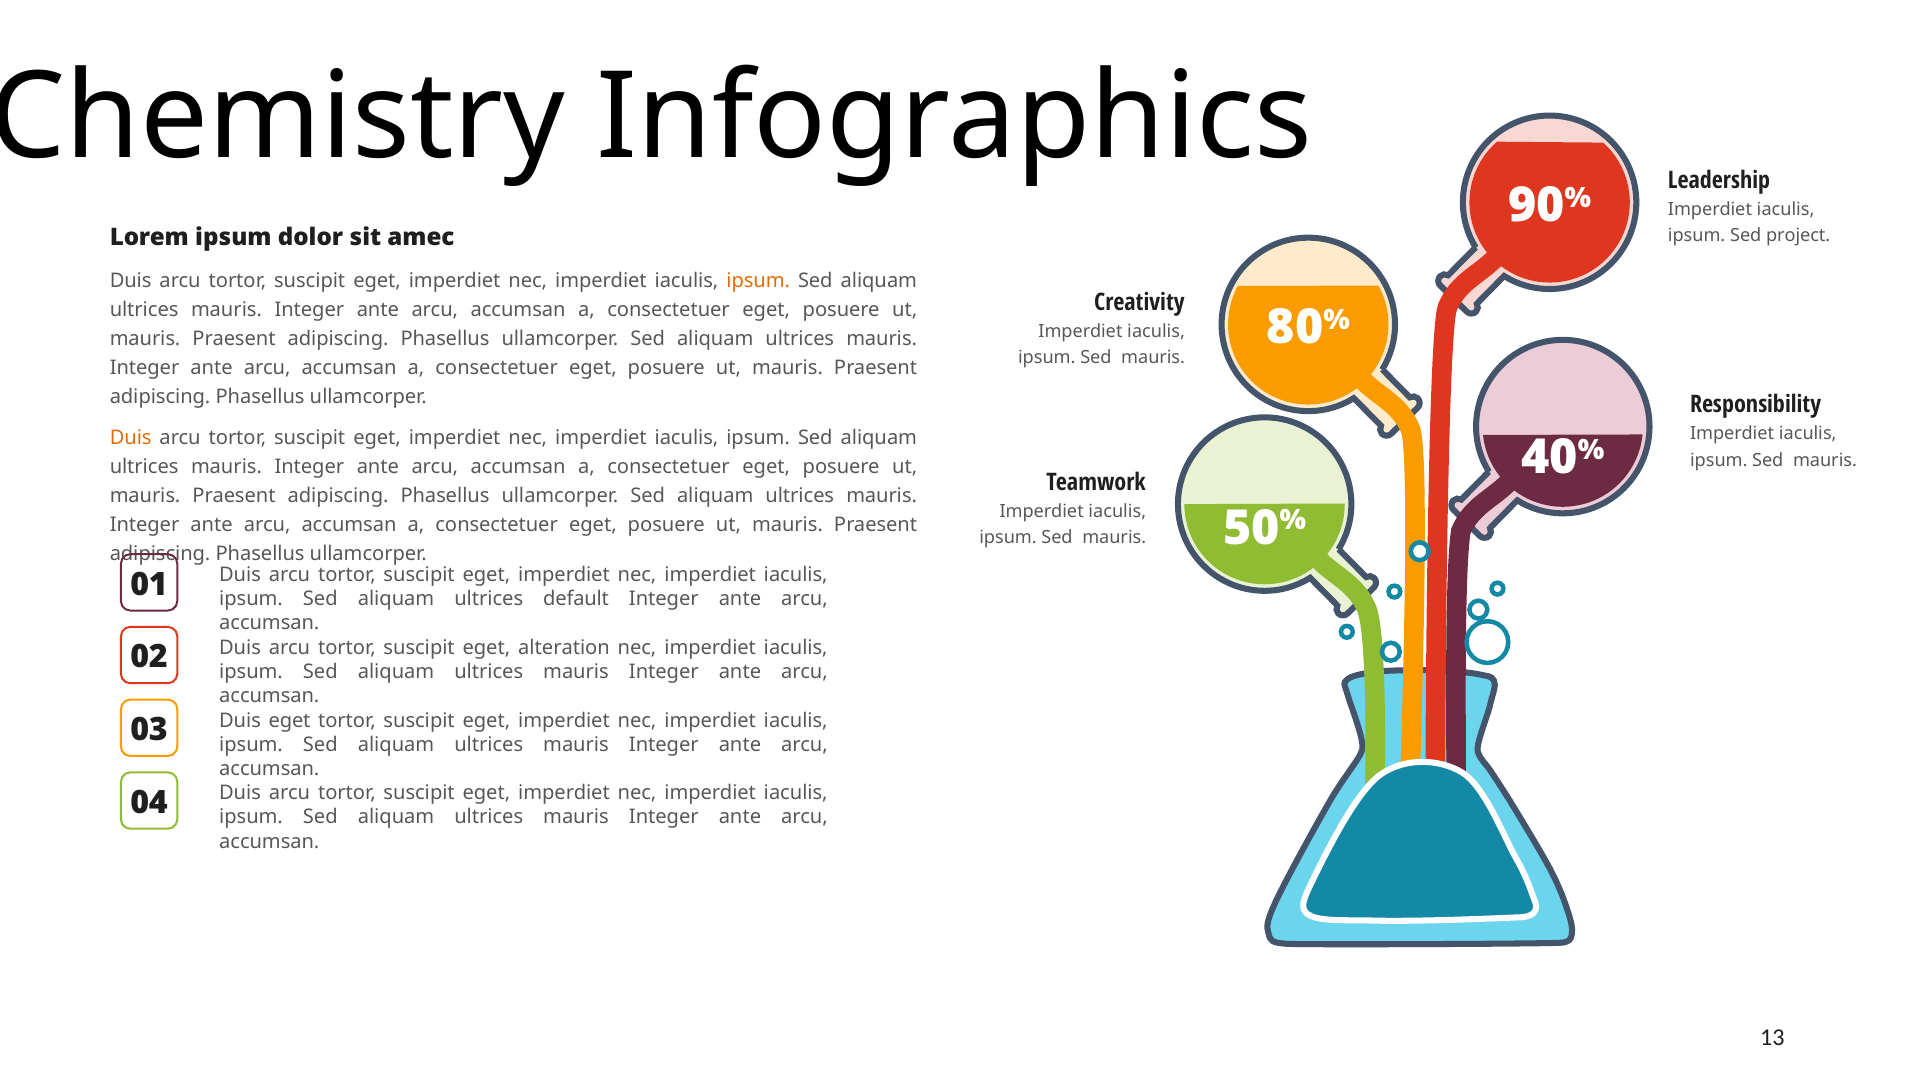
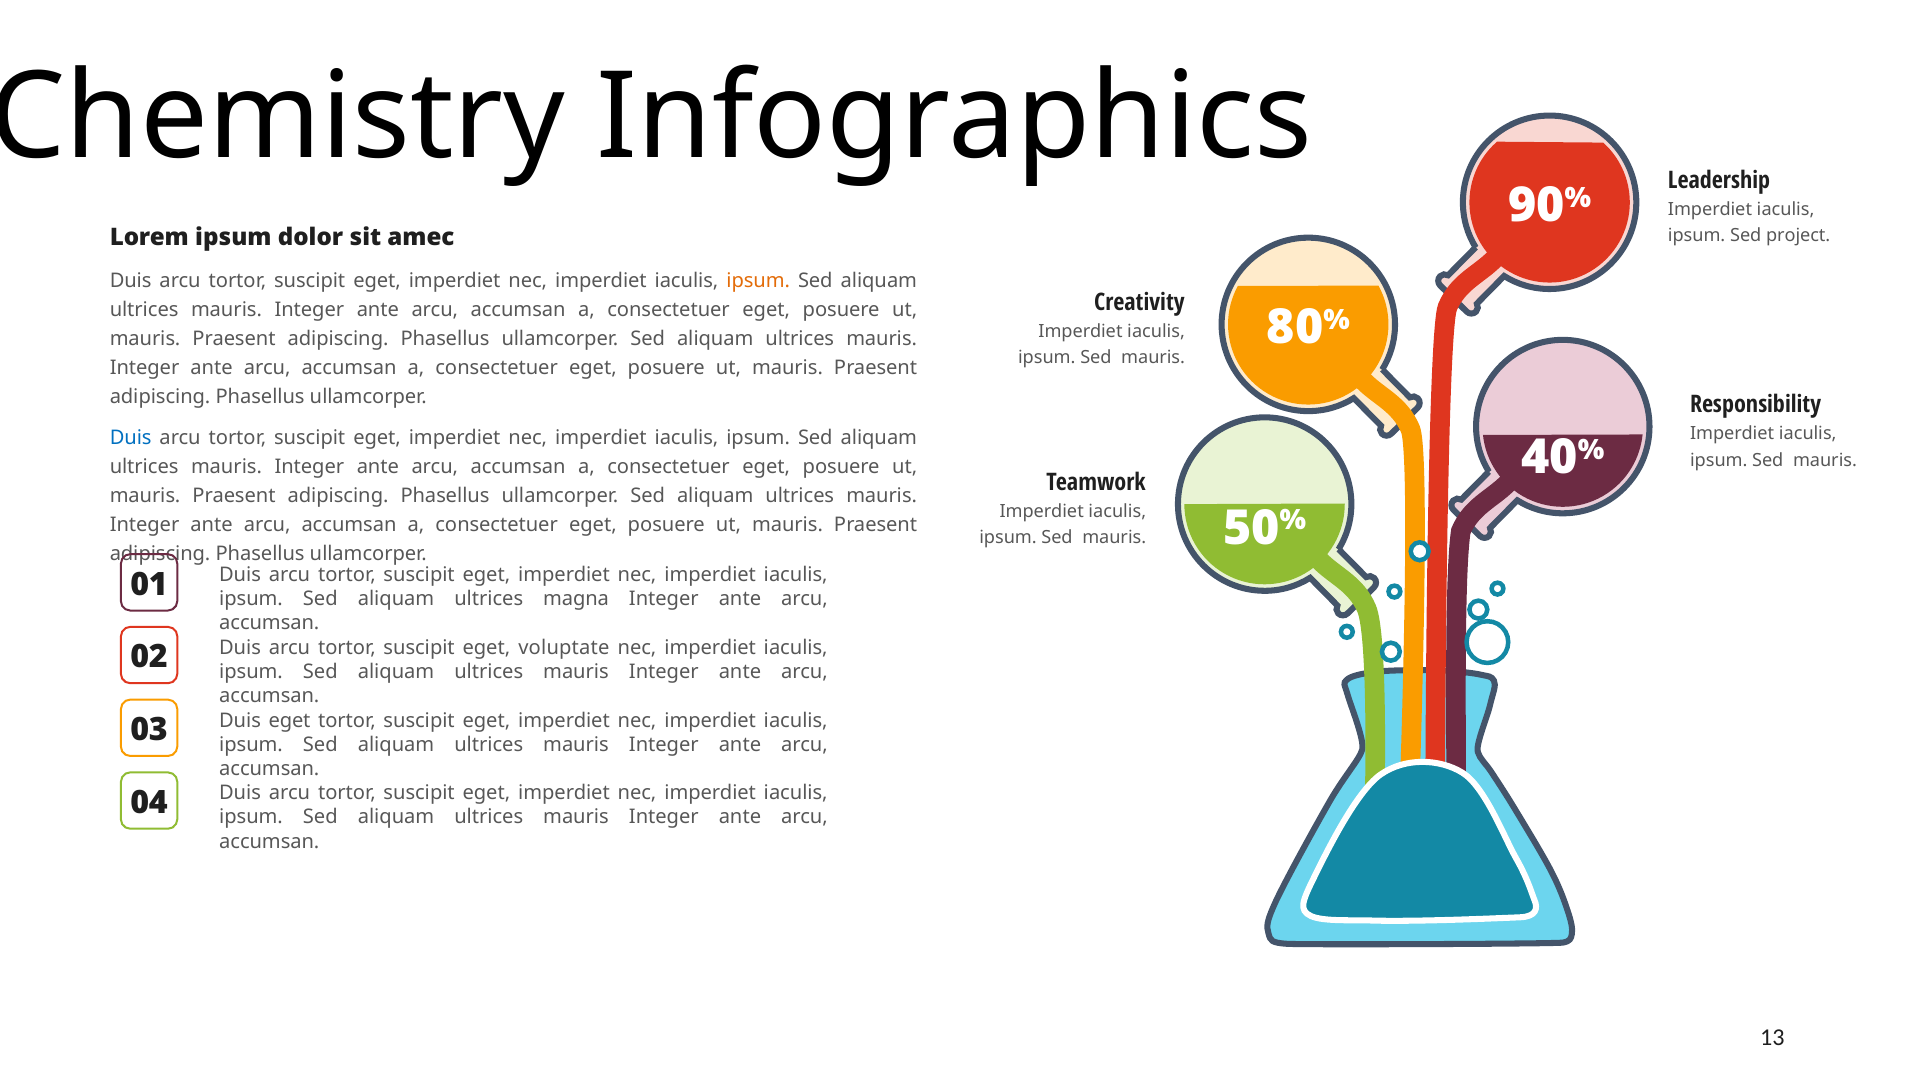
Duis colour: orange -> blue (131, 438)
default: default -> magna (576, 599)
alteration: alteration -> voluptate (564, 648)
